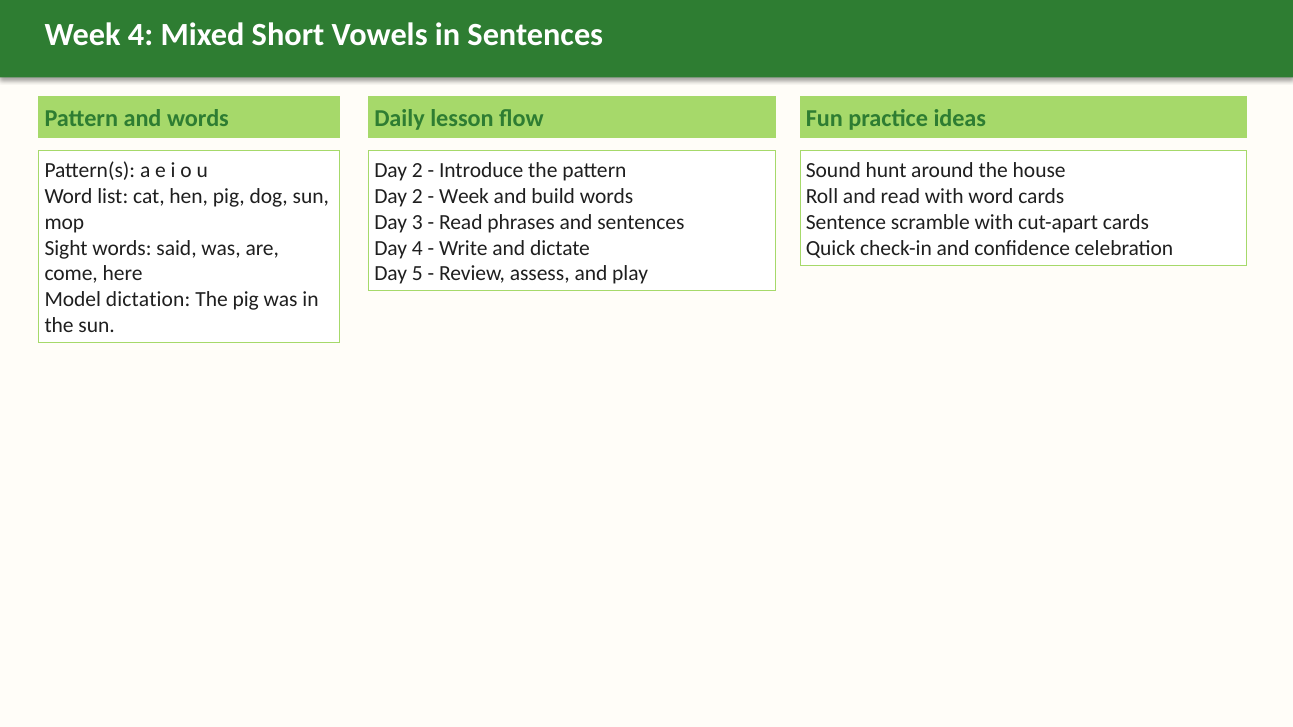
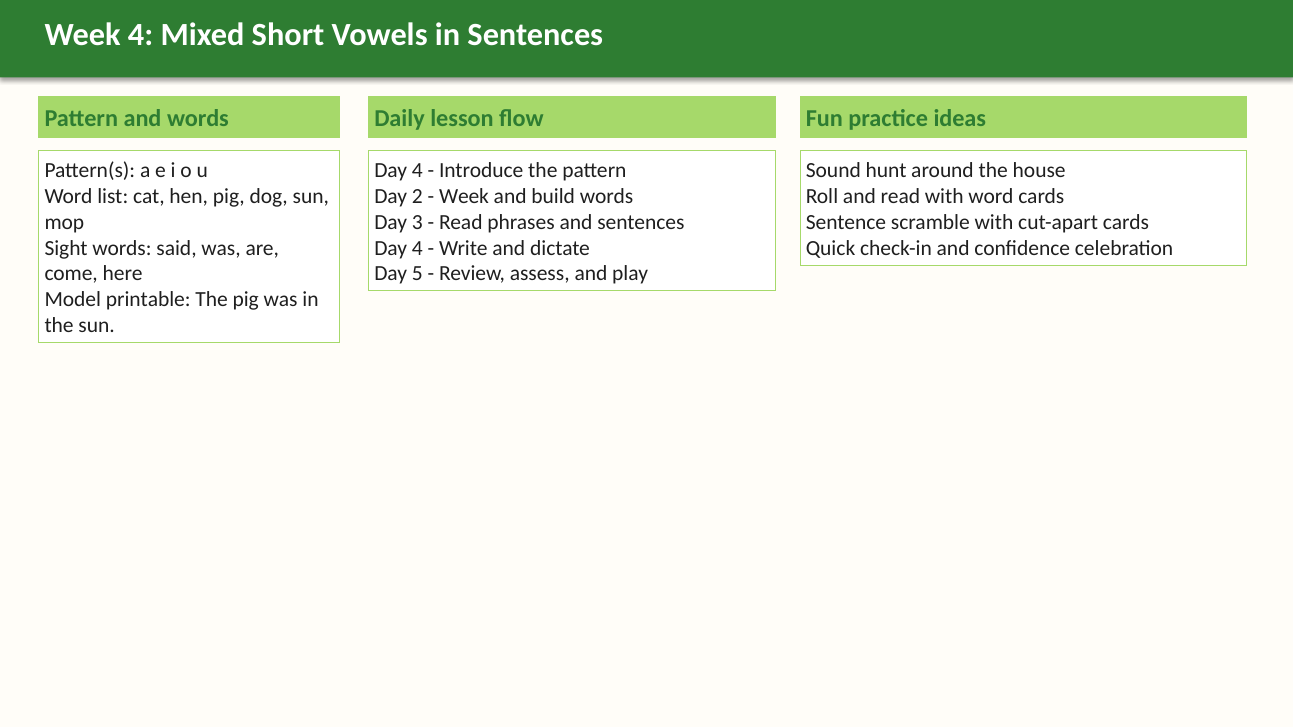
2: 2 -> 4 (417, 171)
dictation: dictation -> printable (148, 300)
